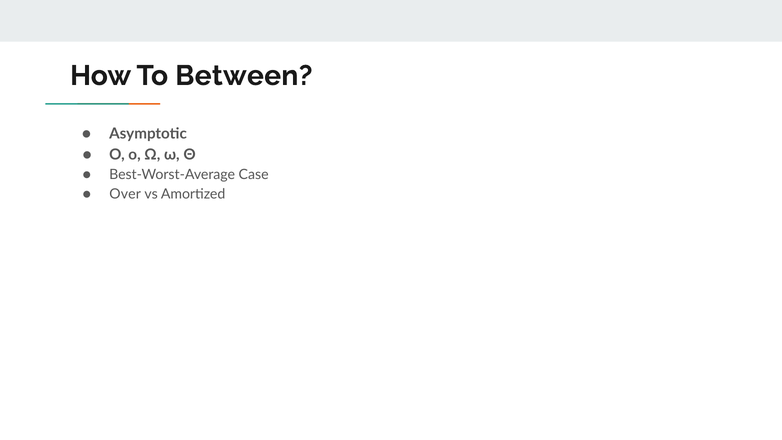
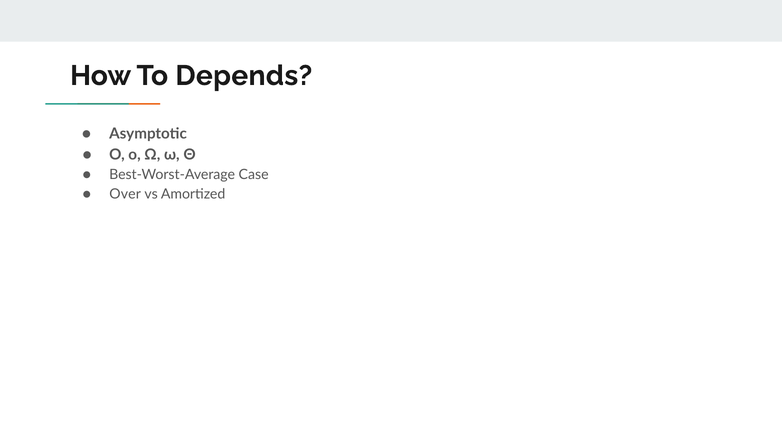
Between: Between -> Depends (244, 76)
